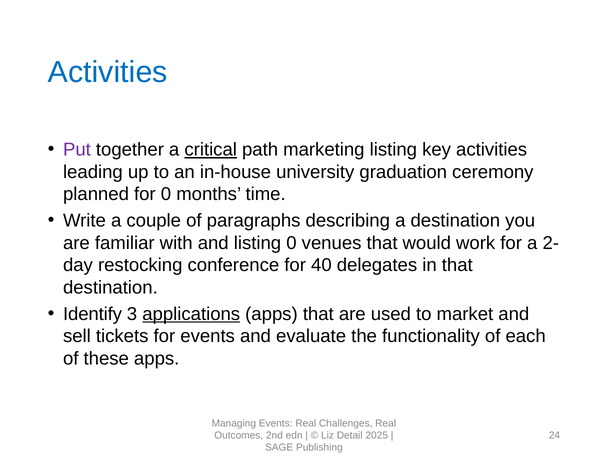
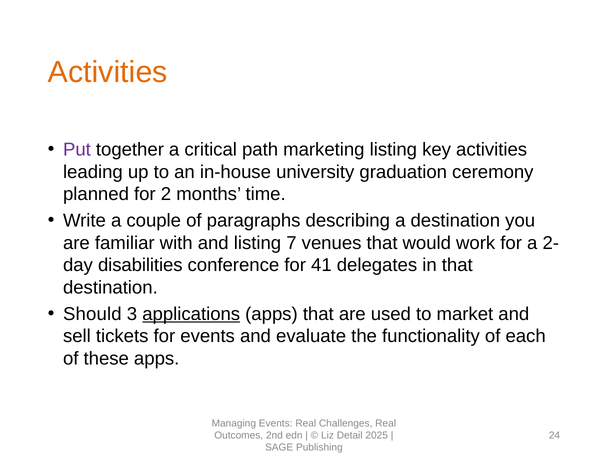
Activities colour: blue -> orange (108, 72)
critical underline: present -> none (211, 150)
for 0: 0 -> 2 (166, 194)
listing 0: 0 -> 7 (291, 243)
restocking: restocking -> disabilities (140, 265)
40: 40 -> 41 (321, 265)
Identify: Identify -> Should (92, 314)
